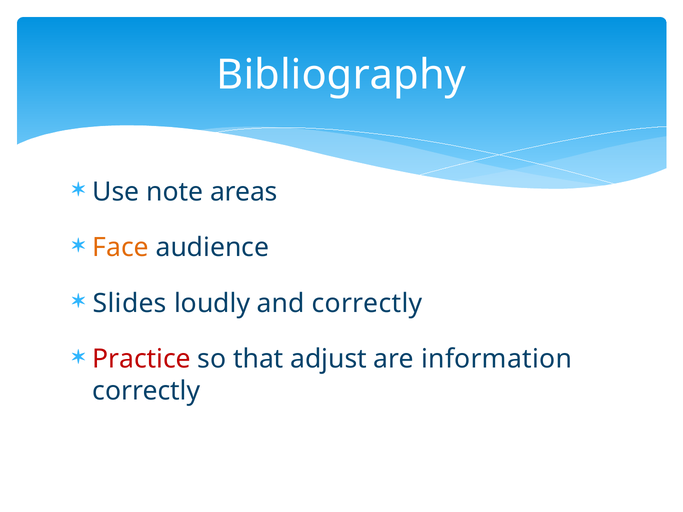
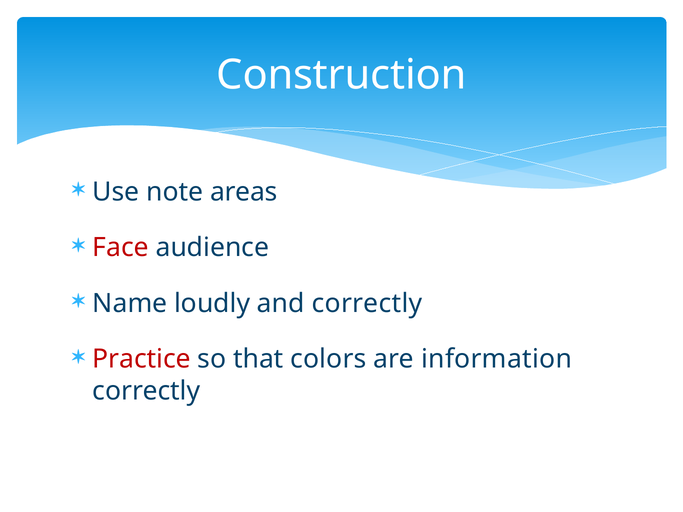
Bibliography: Bibliography -> Construction (341, 75)
Face colour: orange -> red (121, 248)
Slides: Slides -> Name (130, 303)
adjust: adjust -> colors (328, 359)
